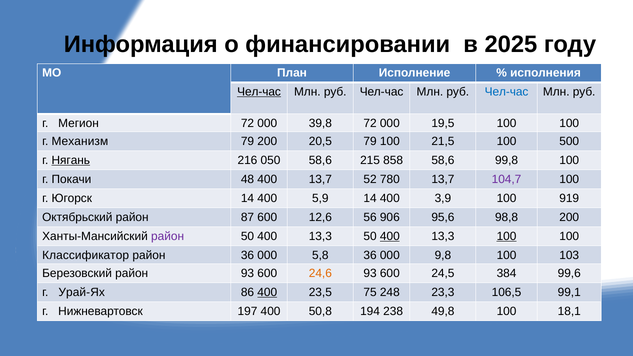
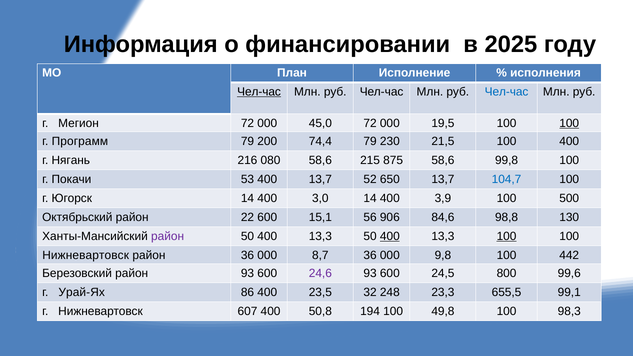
39,8: 39,8 -> 45,0 (320, 123)
100 underline: none -> present (569, 123)
Механизм: Механизм -> Программ (80, 141)
20,5: 20,5 -> 74,4 (320, 141)
79 100: 100 -> 230 (390, 141)
100 500: 500 -> 400 (569, 141)
Нягань underline: present -> none (71, 160)
050: 050 -> 080 (271, 160)
858: 858 -> 875 (393, 160)
48: 48 -> 53 (247, 179)
780: 780 -> 650 (390, 179)
104,7 colour: purple -> blue (507, 179)
5,9: 5,9 -> 3,0 (320, 198)
919: 919 -> 500 (569, 198)
87: 87 -> 22 (247, 217)
12,6: 12,6 -> 15,1 (320, 217)
95,6: 95,6 -> 84,6 (443, 217)
98,8 200: 200 -> 130 (569, 217)
Классификатор: Классификатор -> Нижневартовск (86, 255)
5,8: 5,8 -> 8,7 (320, 255)
103: 103 -> 442 (569, 255)
24,6 colour: orange -> purple (320, 273)
384: 384 -> 800 (507, 273)
400 underline: present -> none (267, 292)
75: 75 -> 32 (370, 292)
106,5: 106,5 -> 655,5 (507, 292)
197: 197 -> 607 (247, 311)
194 238: 238 -> 100 (393, 311)
18,1: 18,1 -> 98,3 (569, 311)
